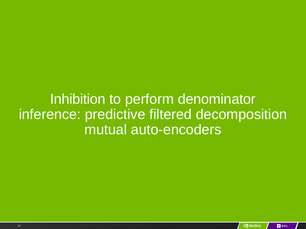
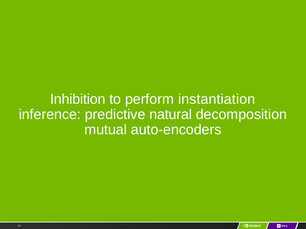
denominator: denominator -> instantiation (217, 99)
filtered: filtered -> natural (171, 115)
